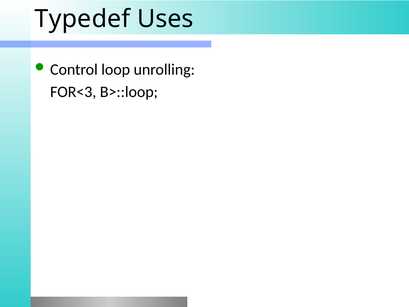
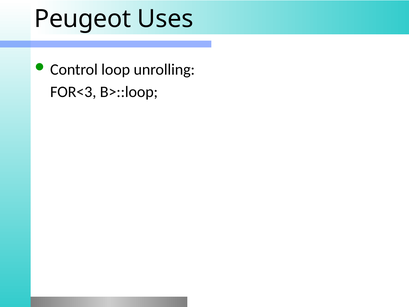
Typedef: Typedef -> Peugeot (83, 19)
